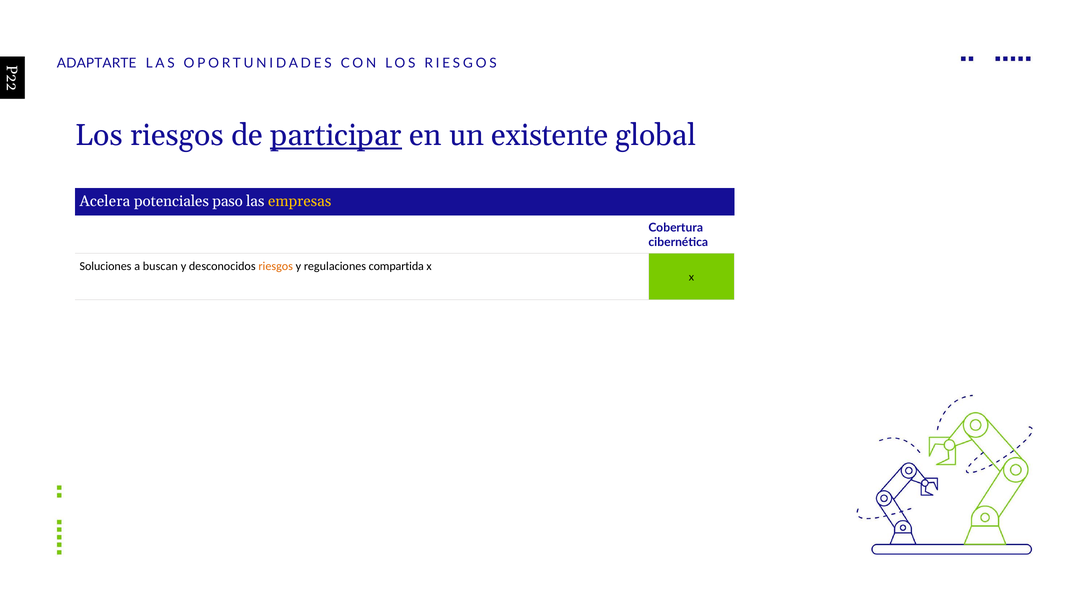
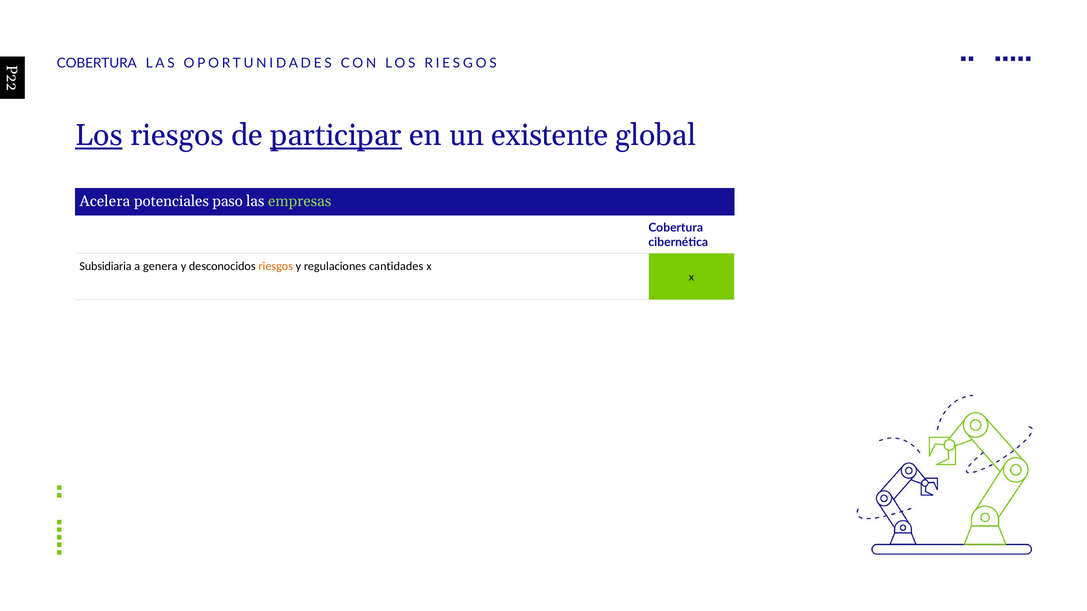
ADAPTARTE: ADAPTARTE -> COBERTURA (97, 63)
Los underline: none -> present (99, 135)
empresas colour: yellow -> light green (300, 202)
Soluciones: Soluciones -> Subsidiaria (106, 266)
buscan: buscan -> genera (160, 266)
compartida: compartida -> cantidades (396, 266)
